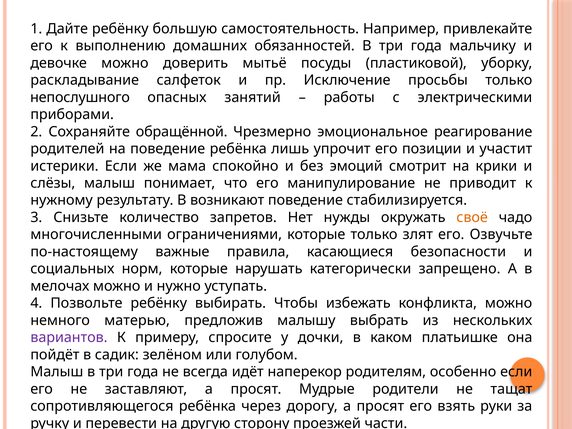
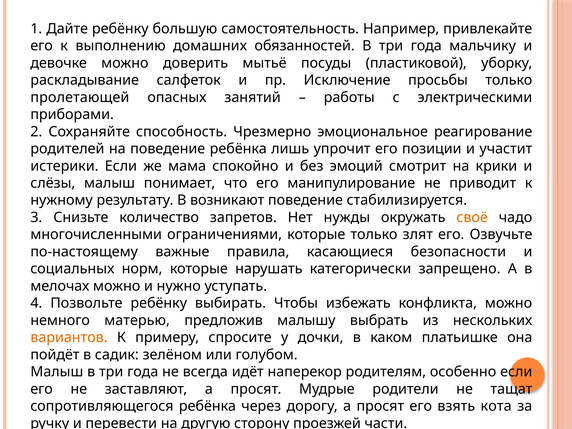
непослушного: непослушного -> пролетающей (80, 97)
обращённой: обращённой -> способность (182, 132)
вариантов colour: purple -> orange (69, 338)
руки: руки -> кота (496, 406)
